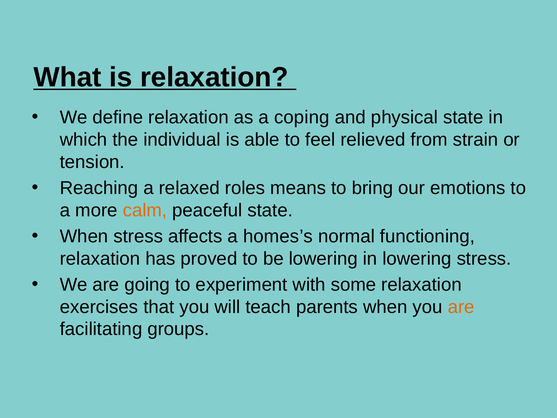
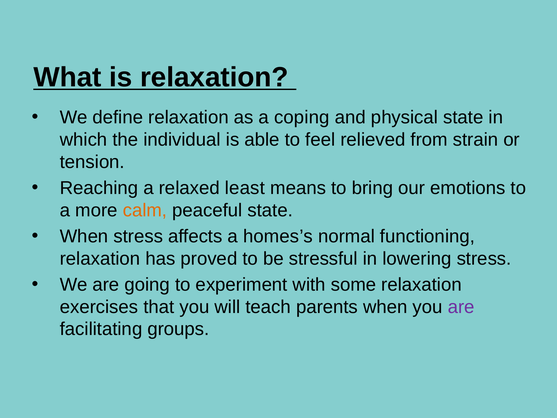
roles: roles -> least (245, 188)
be lowering: lowering -> stressful (323, 258)
are colour: orange -> purple (461, 307)
